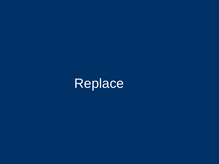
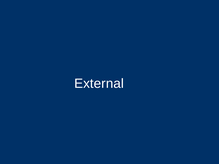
Replace: Replace -> External (99, 84)
